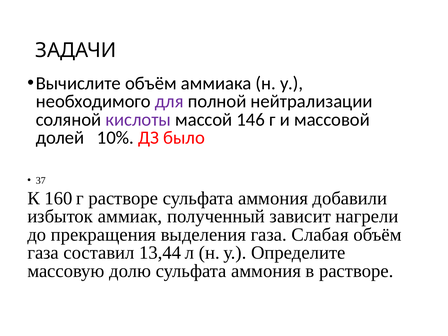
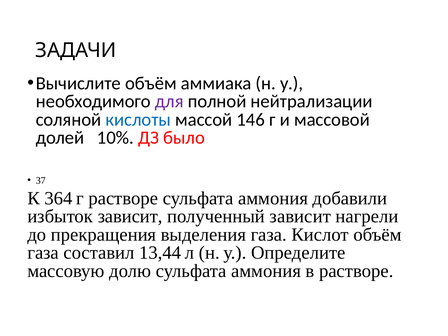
кислоты colour: purple -> blue (138, 120)
160: 160 -> 364 (58, 198)
избыток аммиак: аммиак -> зависит (130, 217)
Слабая: Слабая -> Кислот (320, 235)
